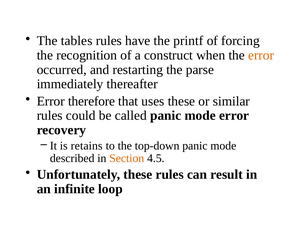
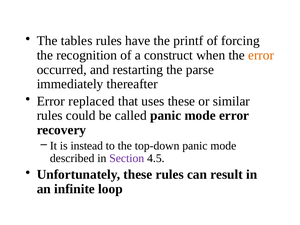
therefore: therefore -> replaced (91, 101)
retains: retains -> instead (87, 146)
Section colour: orange -> purple (127, 158)
